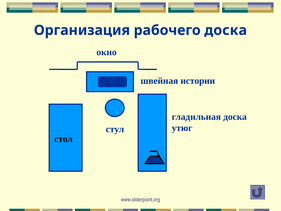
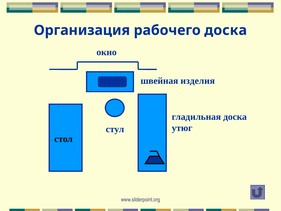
истории: истории -> изделия (198, 81)
